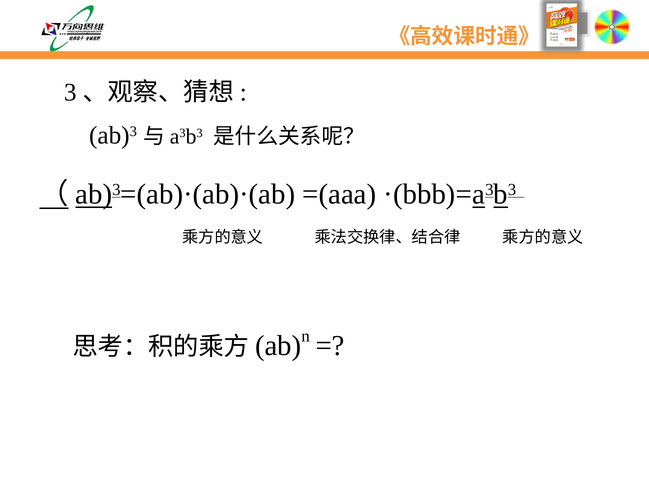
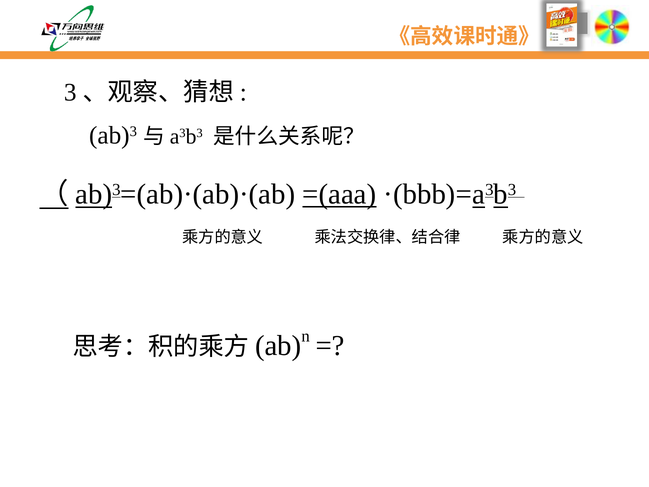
=(aaa underline: none -> present (339, 194)
